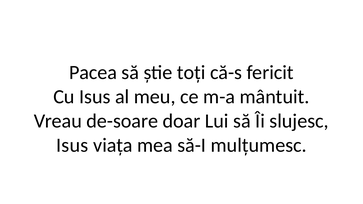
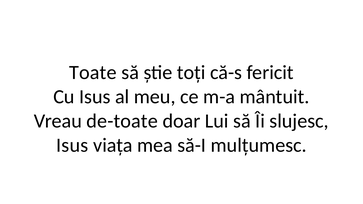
Pacea: Pacea -> Toate (93, 73)
de-soare: de-soare -> de-toate (122, 121)
